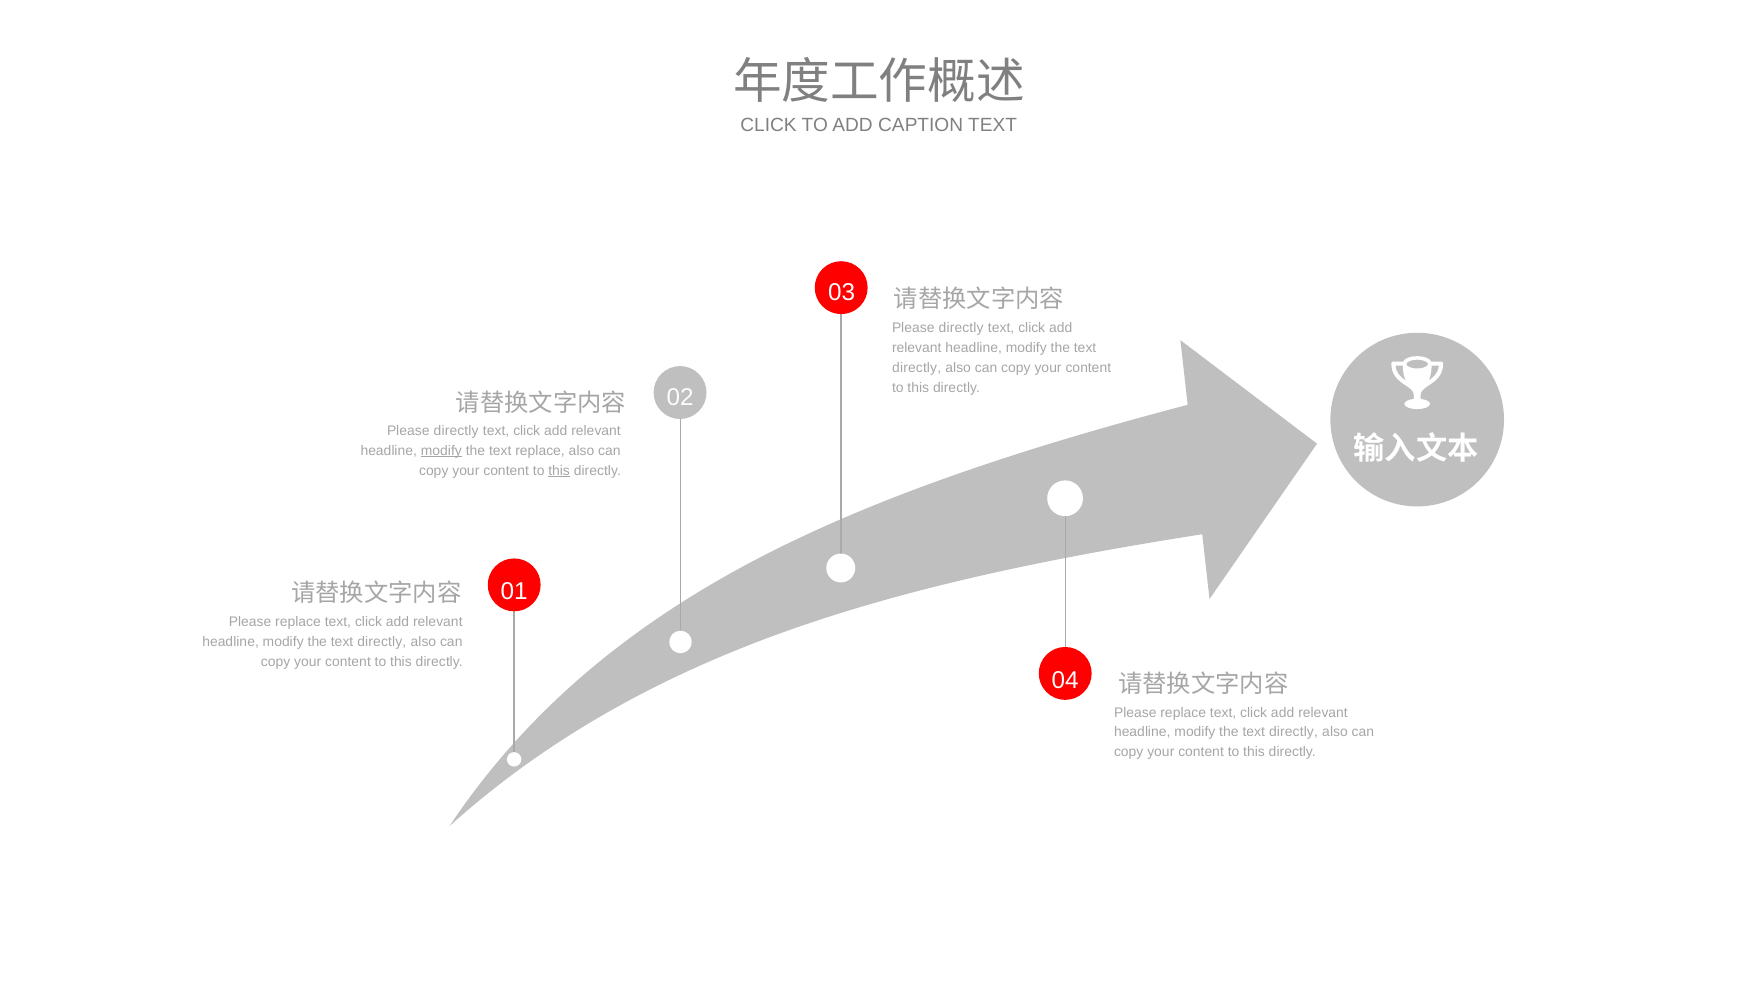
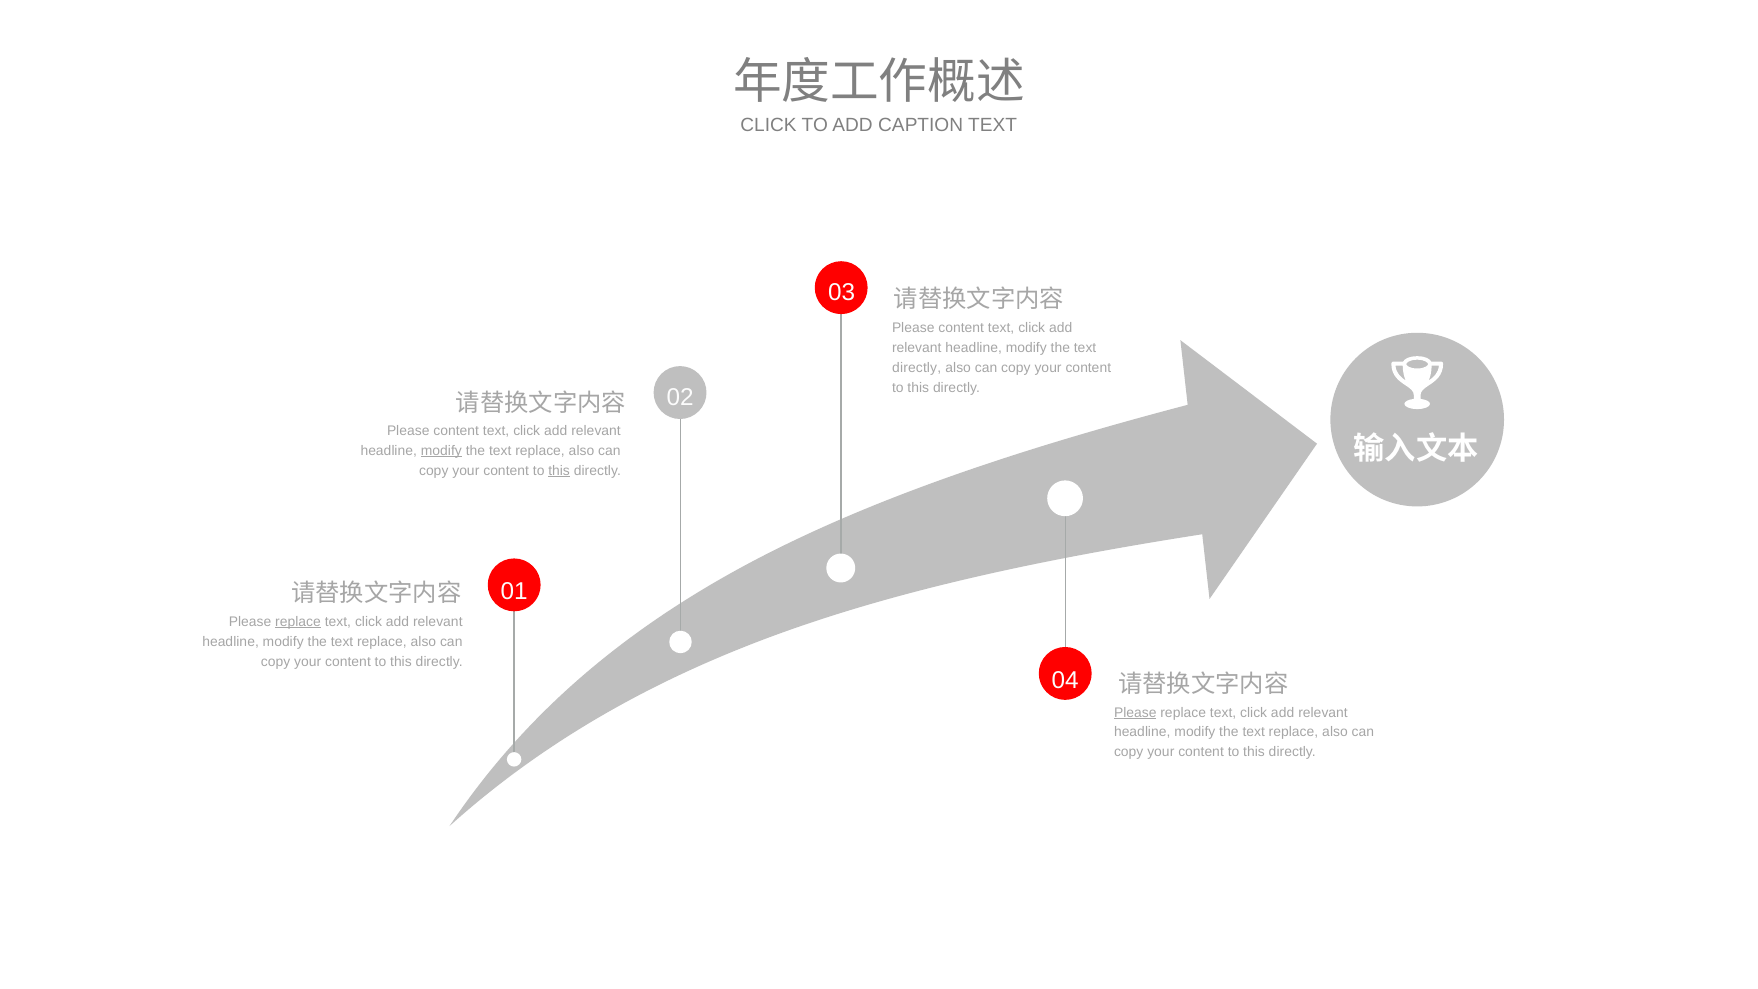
directly: directly -> content (961, 328)
directly: directly -> content (456, 431)
replace underline: none -> present (298, 622)
directly: directly -> replace (382, 641)
Please underline: none -> present (1135, 712)
directly: directly -> replace (1294, 732)
